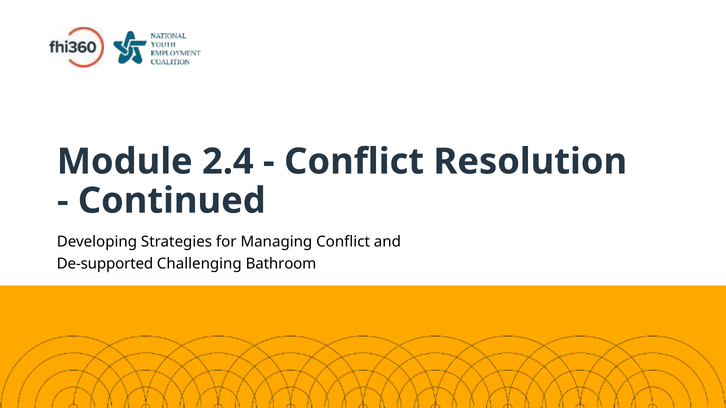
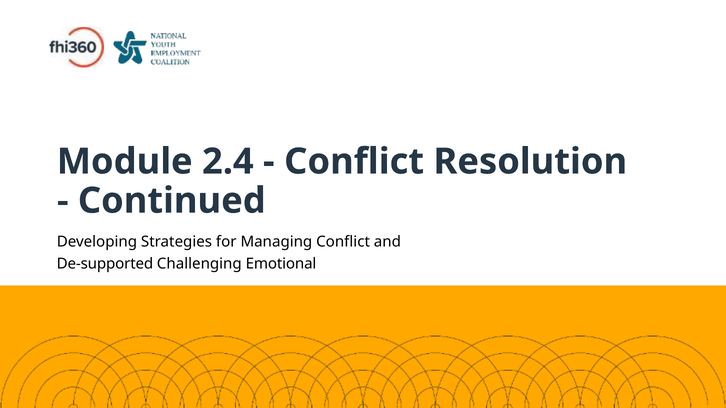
Bathroom: Bathroom -> Emotional (281, 264)
